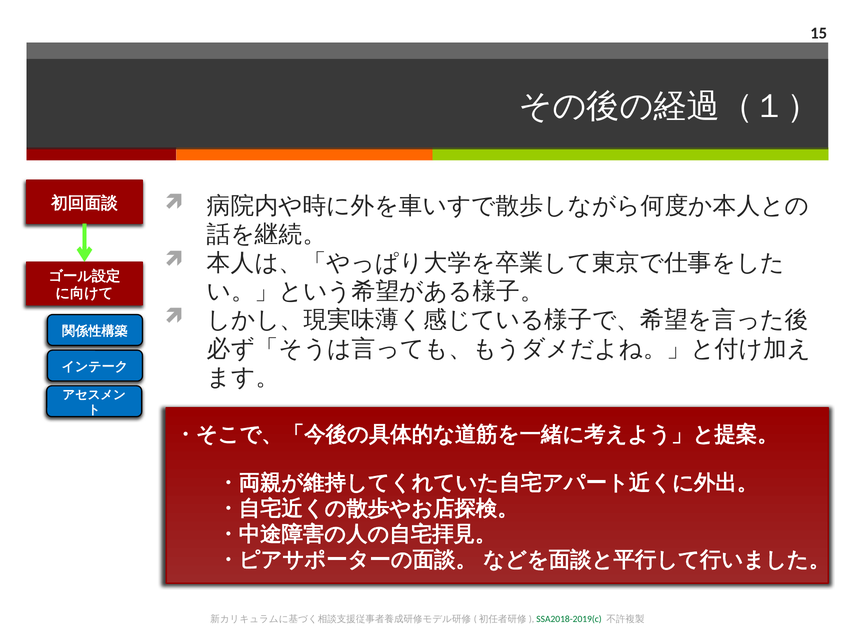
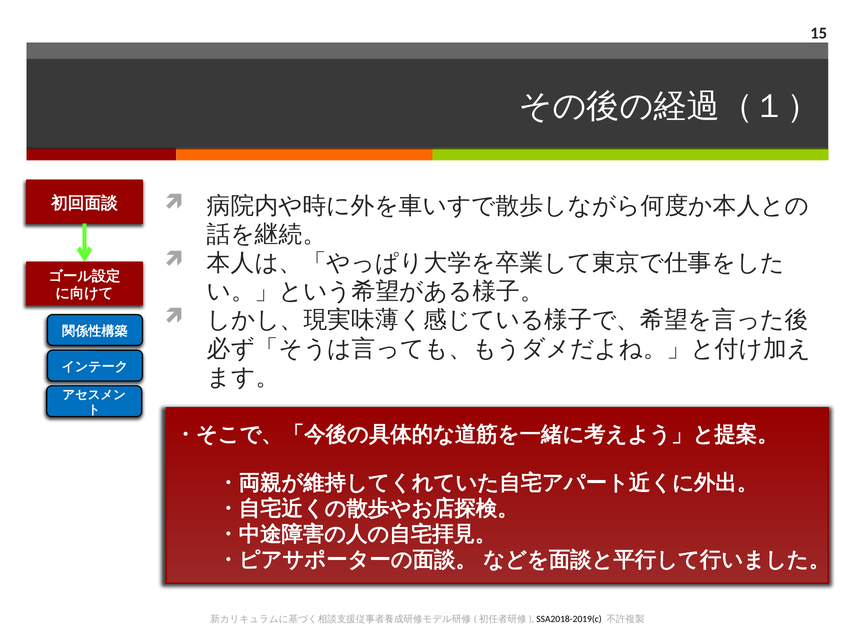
SSA2018-2019(c colour: green -> black (569, 620)
